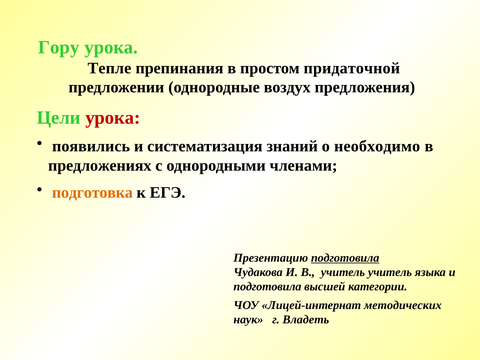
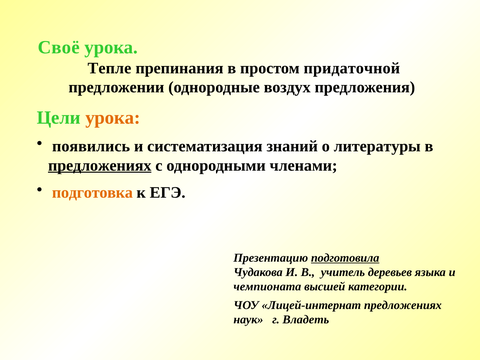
Гору: Гору -> Своё (59, 47)
урока colour: red -> orange (113, 118)
необходимо: необходимо -> литературы (377, 146)
предложениях underline: none -> present (100, 165)
учитель учитель: учитель -> деревьев (390, 272)
подготовила: подготовила -> чемпионата (267, 287)
Лицей-интернат методических: методических -> предложениях (403, 305)
